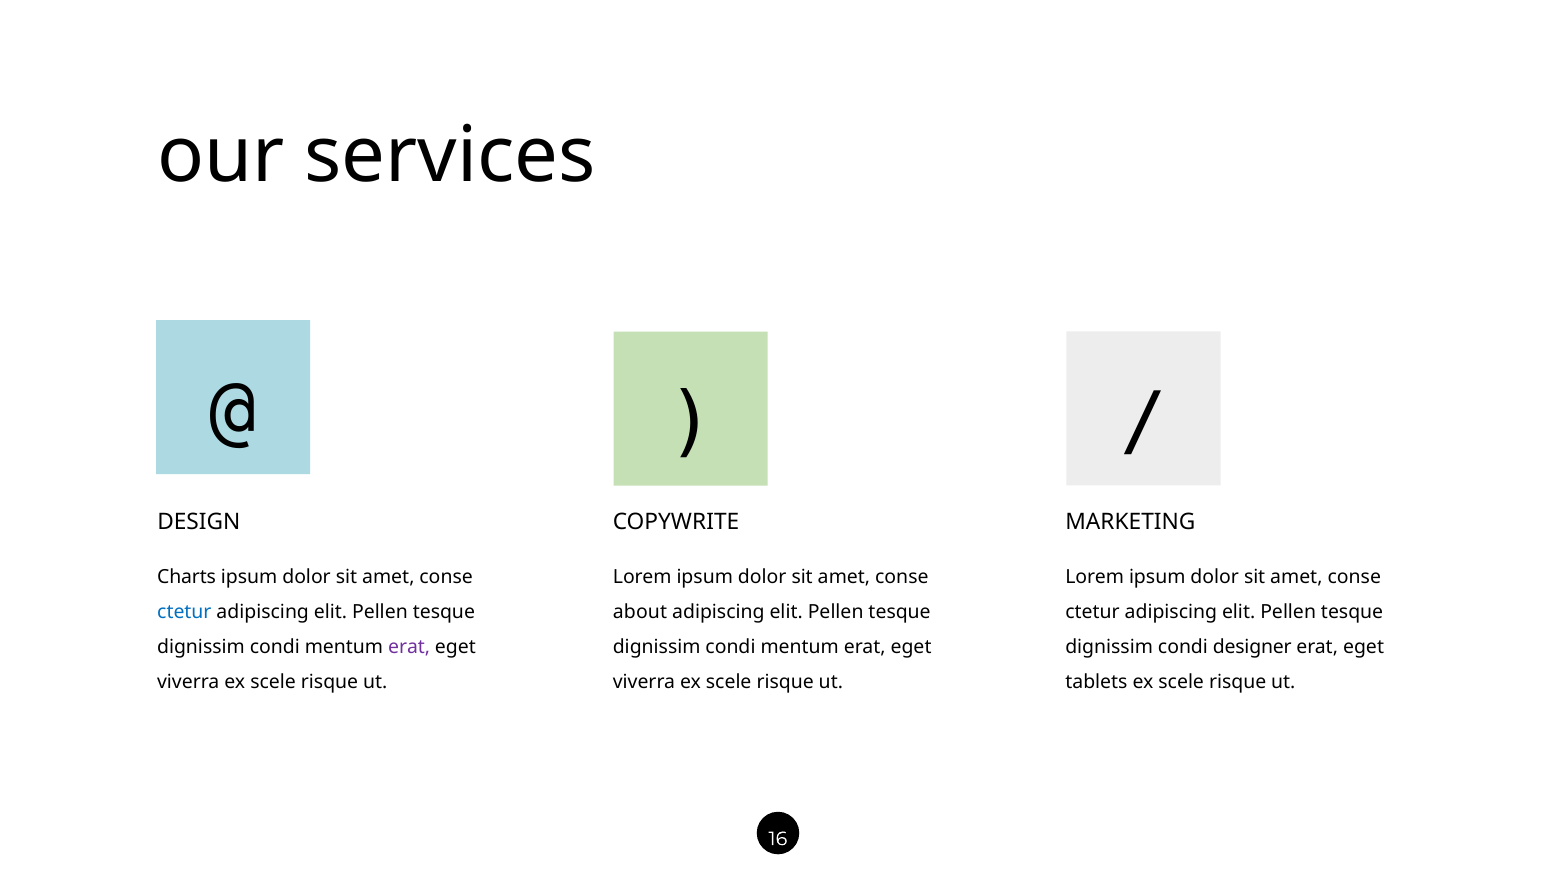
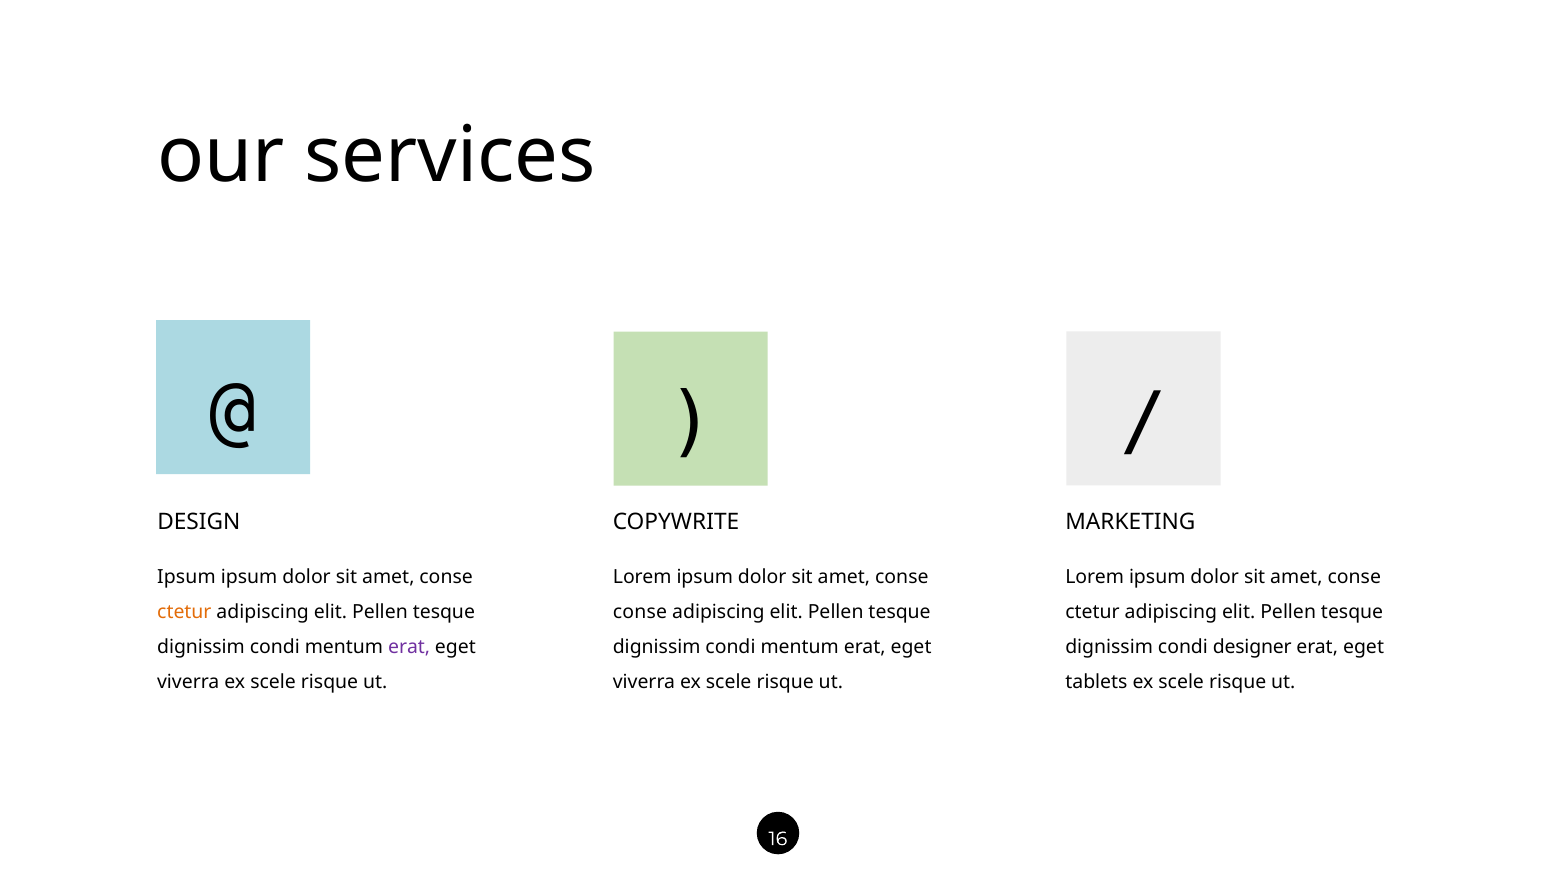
Charts: Charts -> Ipsum (186, 577)
ctetur colour: blue -> orange (184, 612)
about: about -> conse (640, 612)
